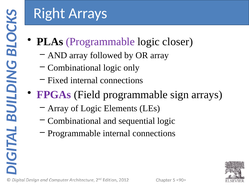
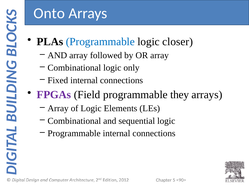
Right: Right -> Onto (49, 13)
Programmable colour: purple -> blue (100, 42)
sign: sign -> they (180, 95)
